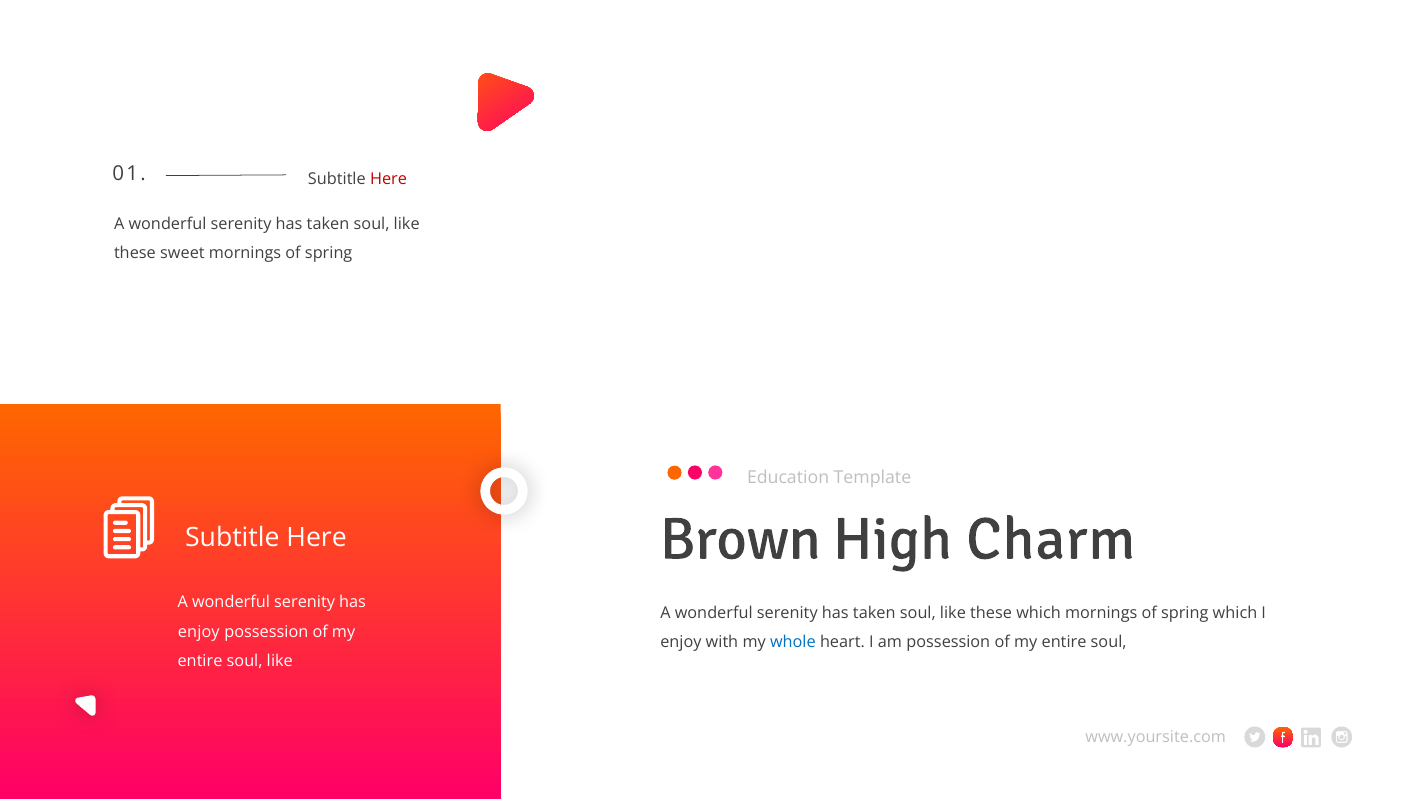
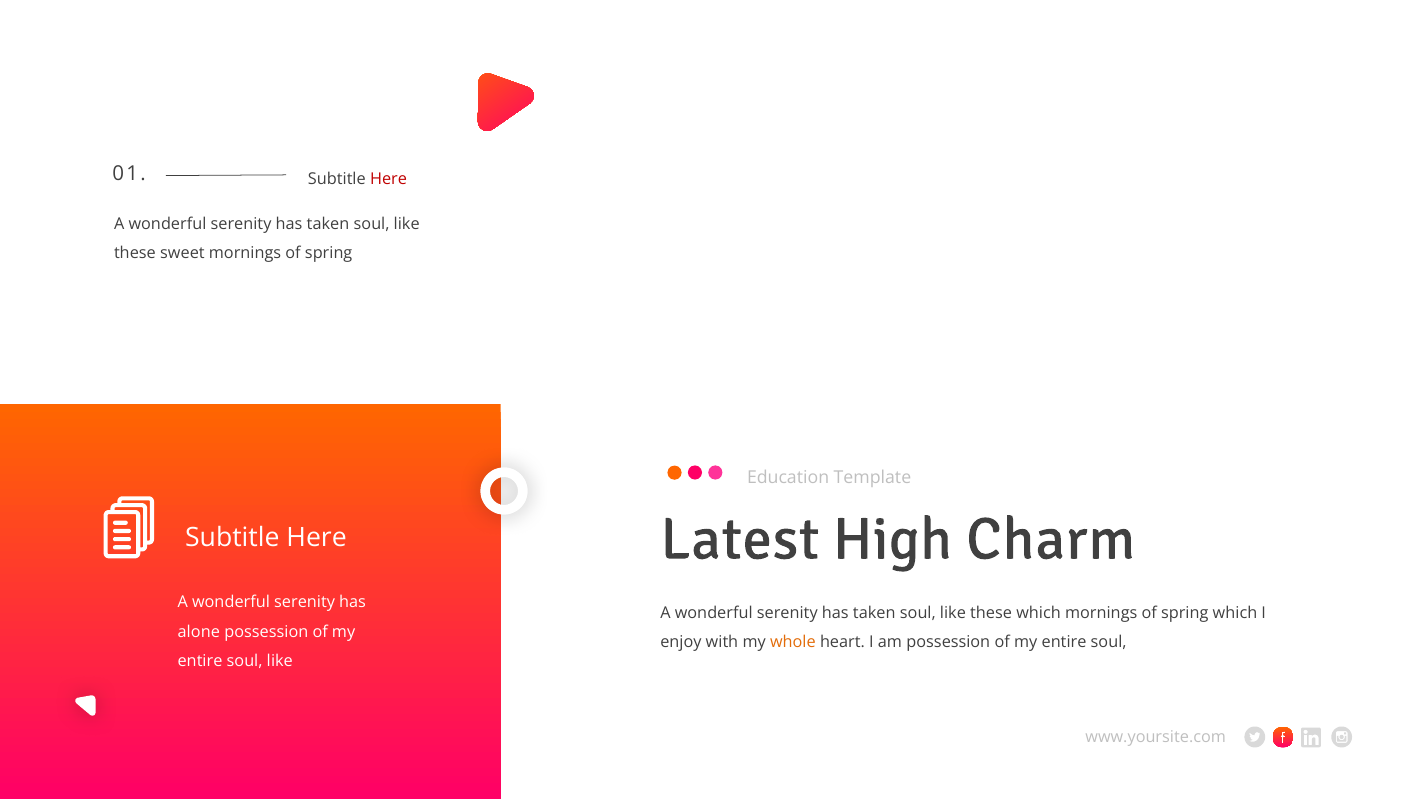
Brown: Brown -> Latest (740, 539)
enjoy: enjoy -> alone (199, 632)
whole colour: blue -> orange (793, 642)
